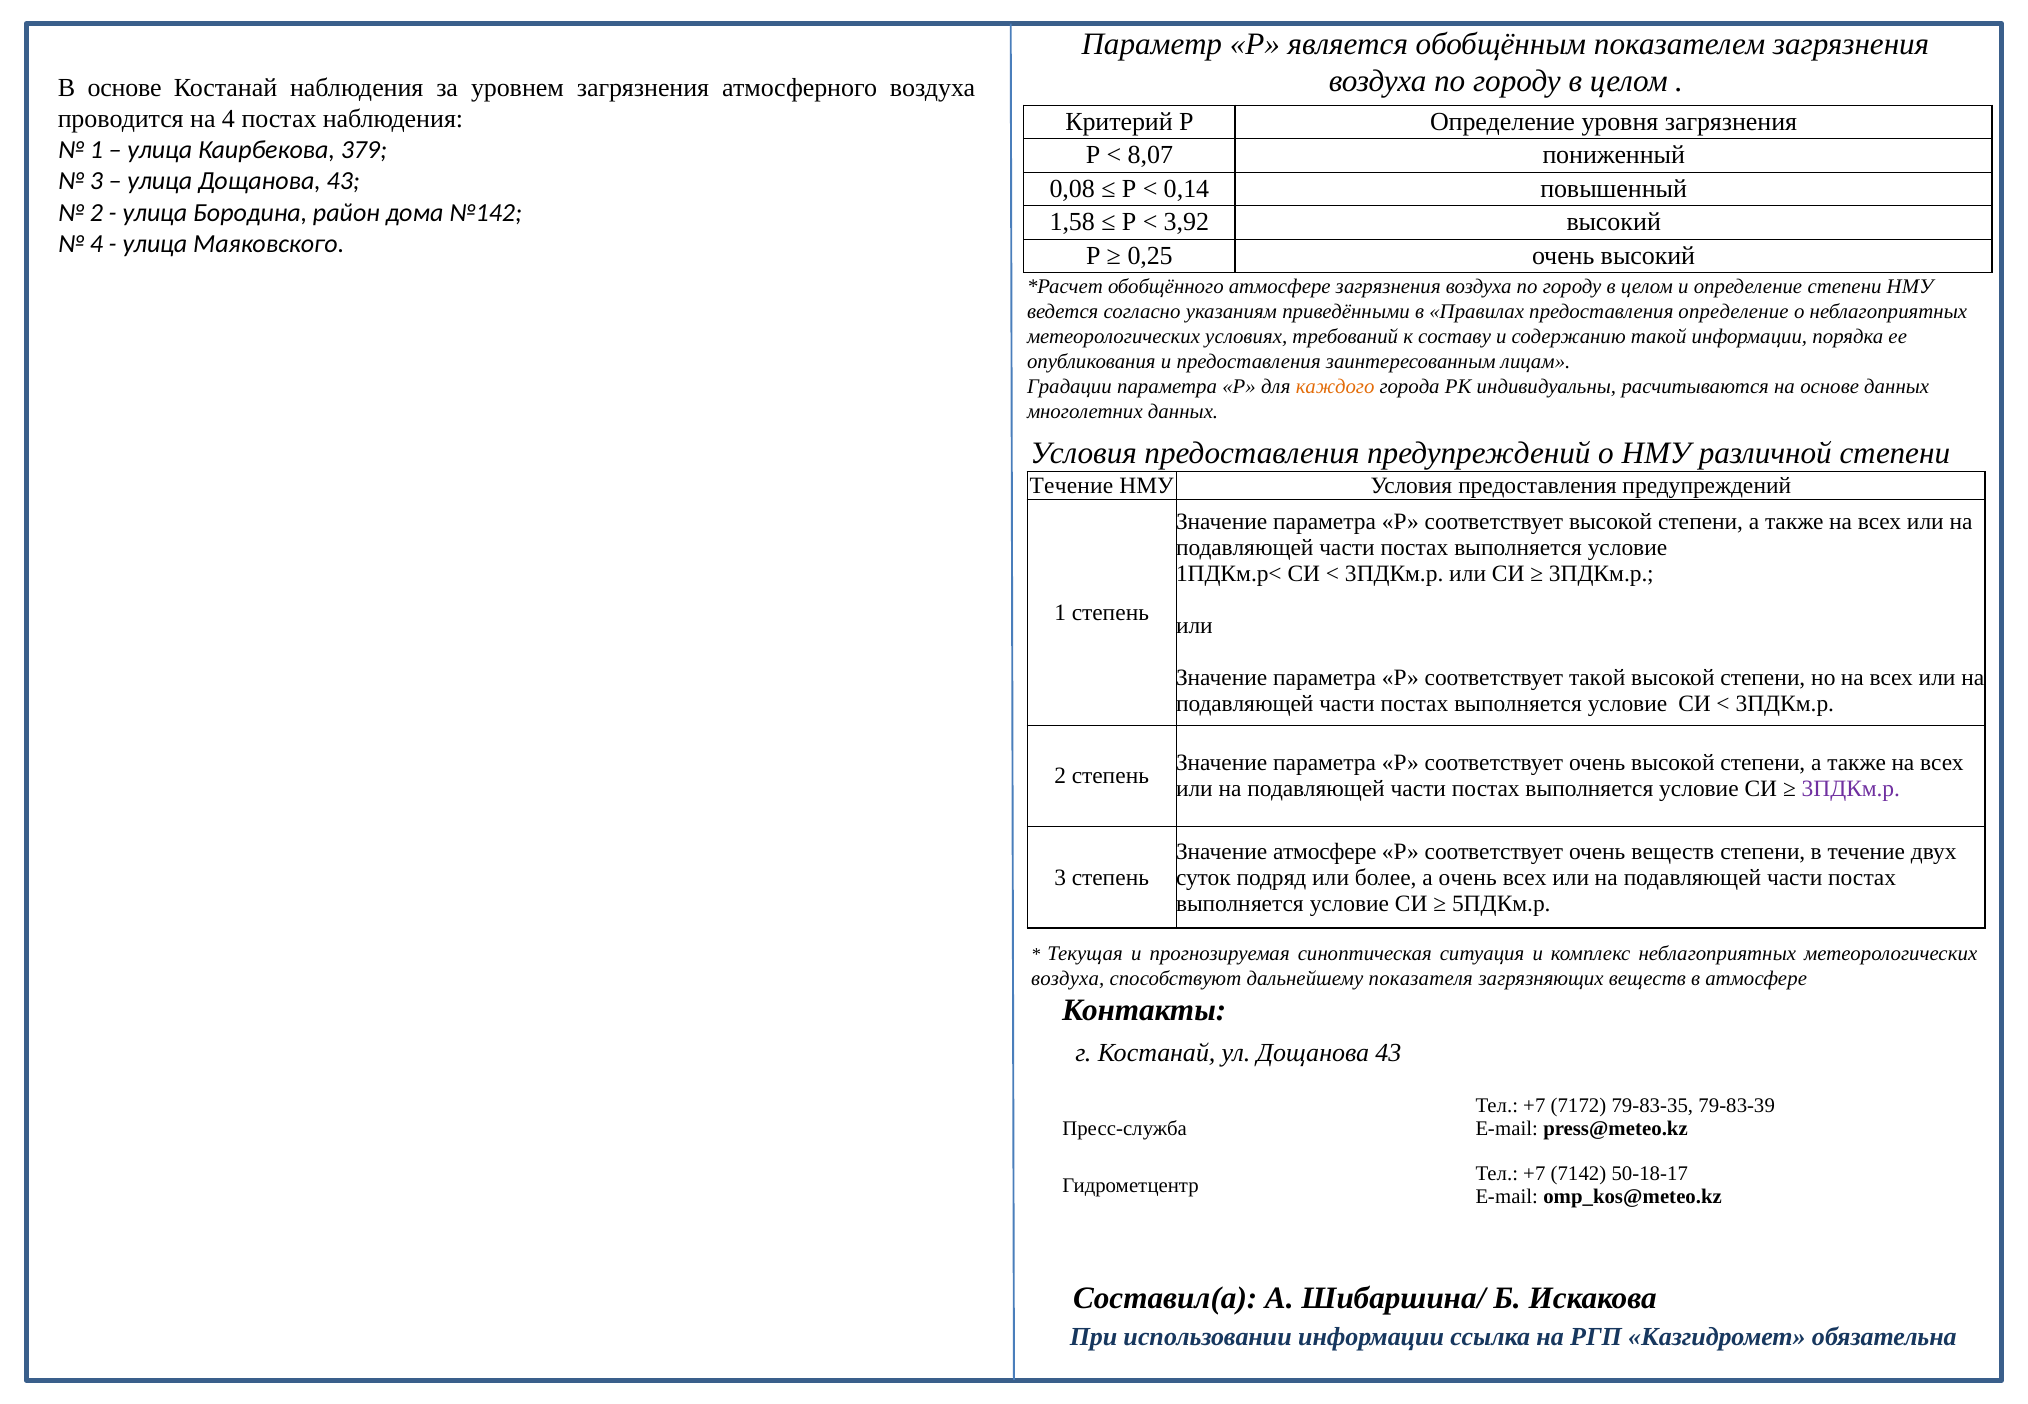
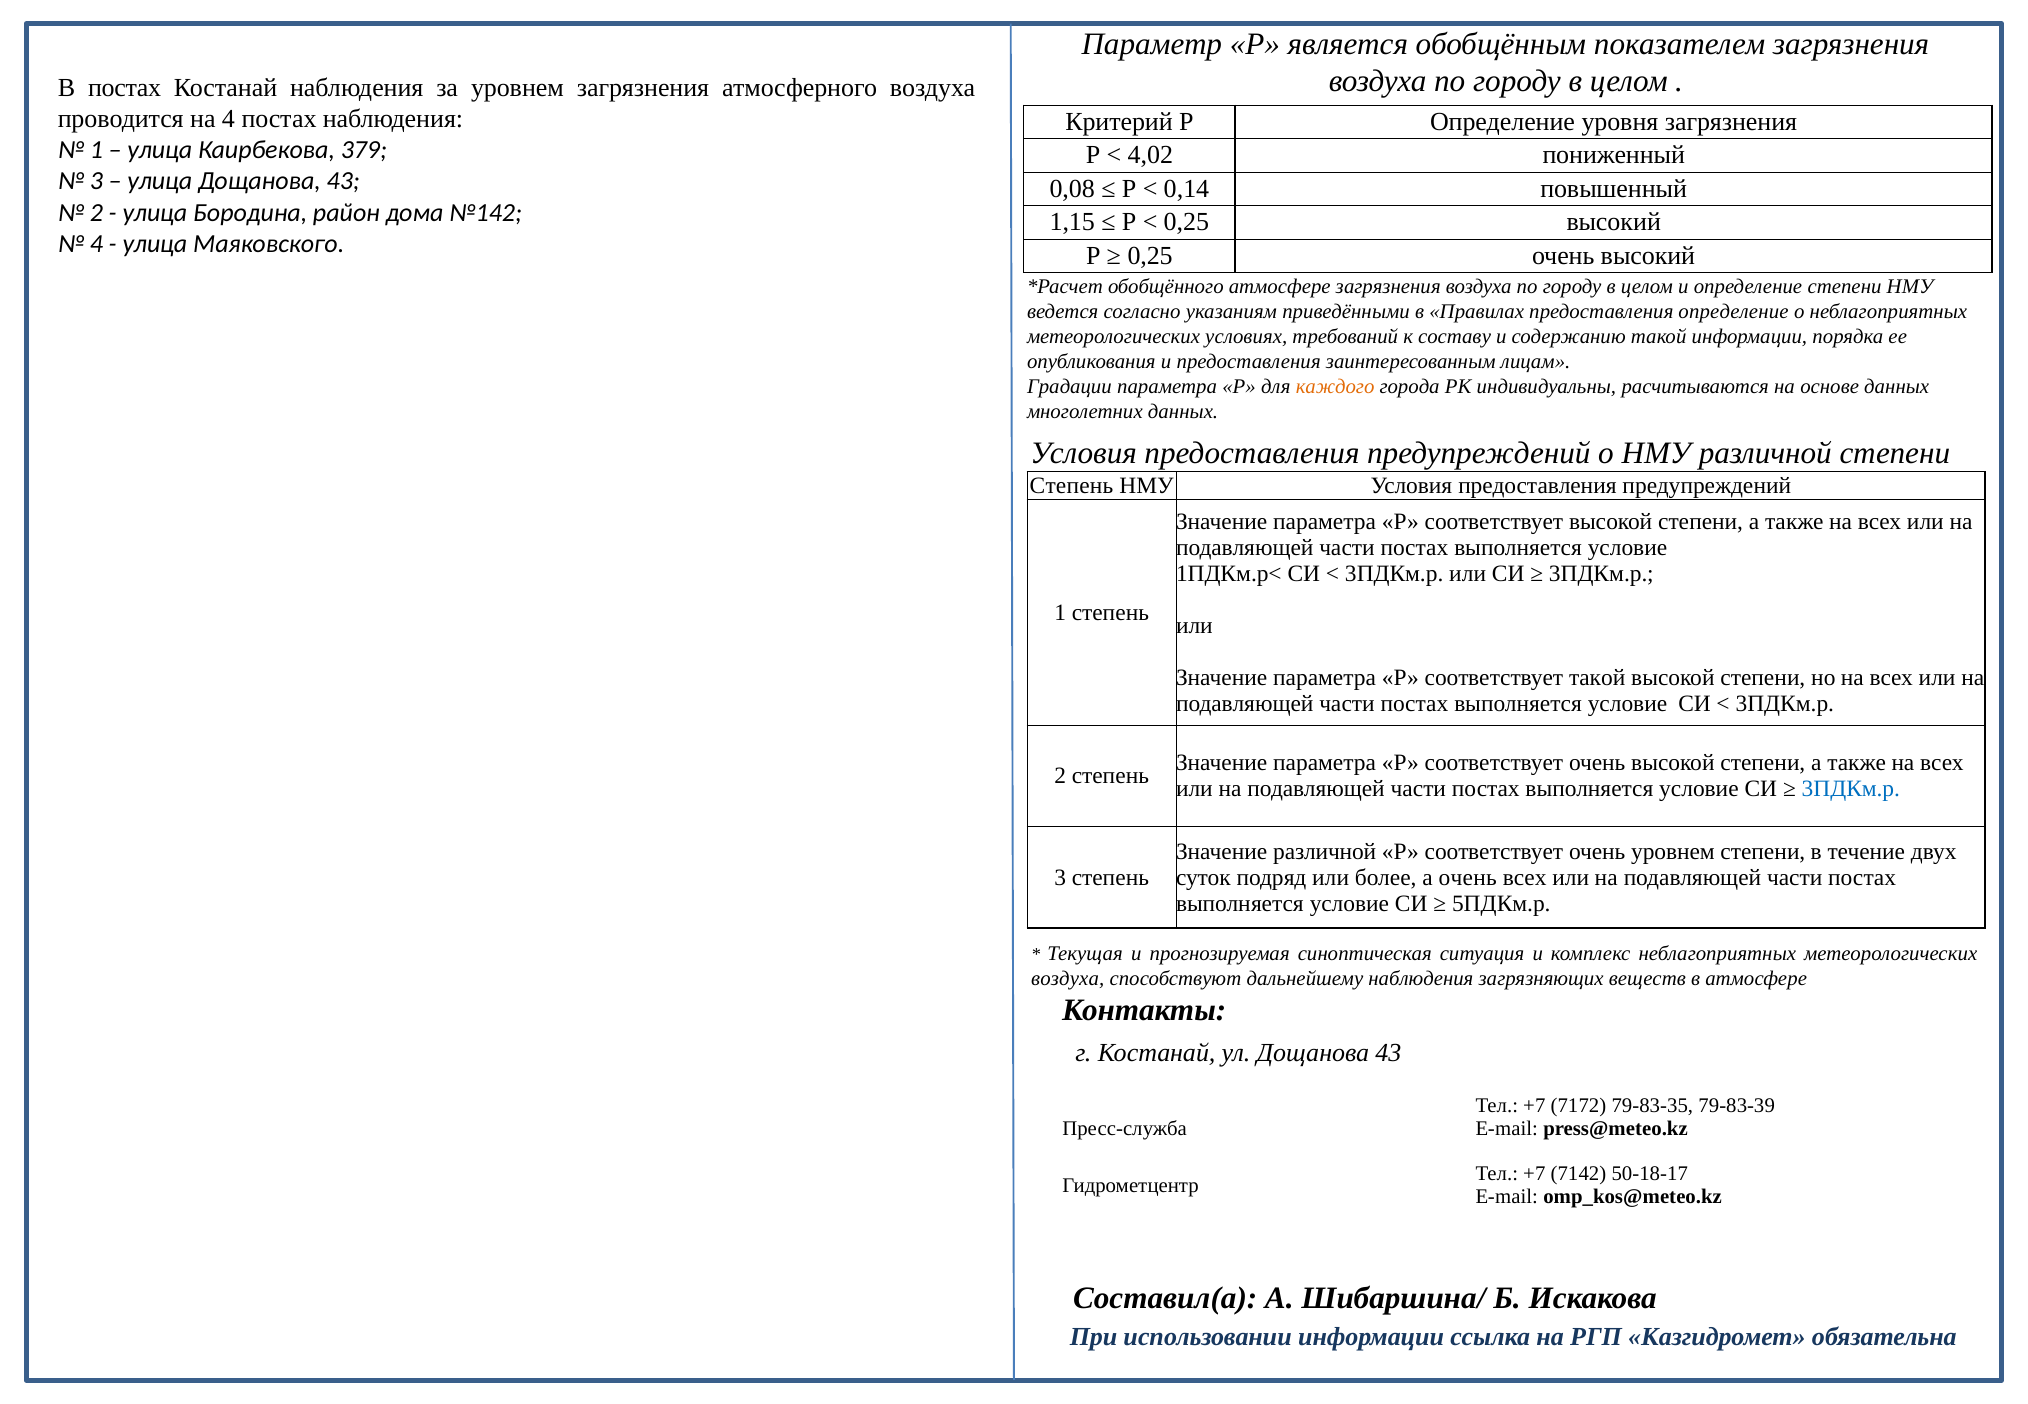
В основе: основе -> постах (125, 88)
8,07: 8,07 -> 4,02 (1150, 155)
1,58: 1,58 -> 1,15 (1072, 222)
3,92: 3,92 -> 0,25 (1186, 222)
Течение: Течение -> Степень (1072, 486)
3ПДКм.р colour: purple -> blue (1851, 789)
Значение атмосфере: атмосфере -> различной (1325, 852)
очень веществ: веществ -> уровнем (1673, 852)
дальнейшему показателя: показателя -> наблюдения (1421, 978)
